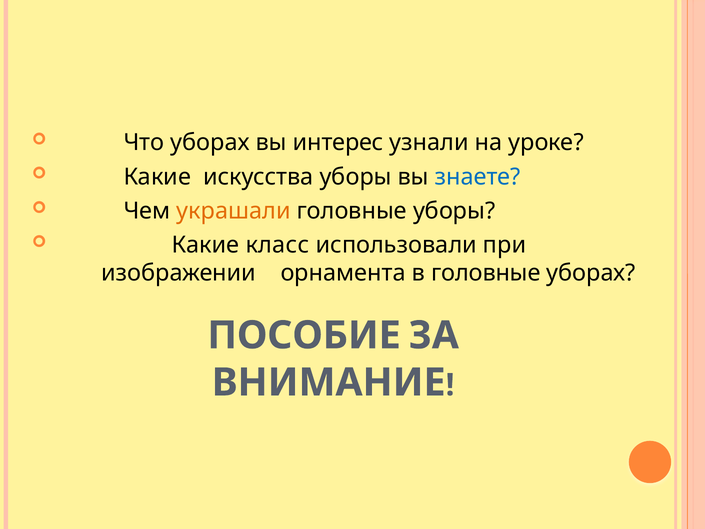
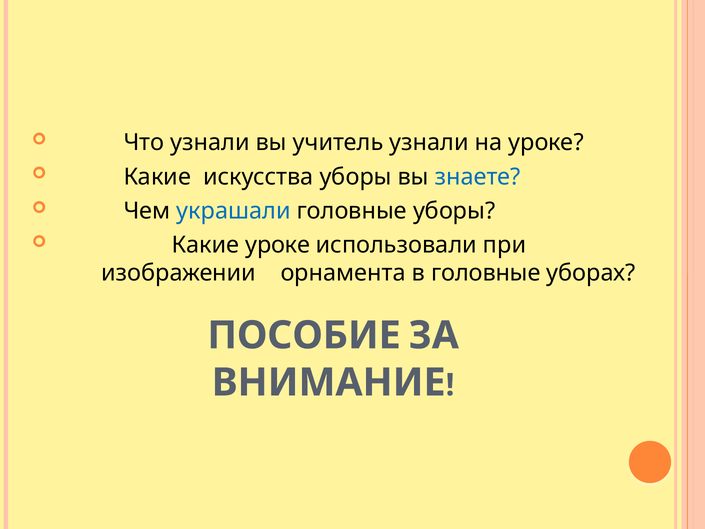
Что уборах: уборах -> узнали (210, 143)
интерес: интерес -> учитель (338, 143)
украшали colour: orange -> blue (234, 211)
Какие класс: класс -> уроке (278, 245)
